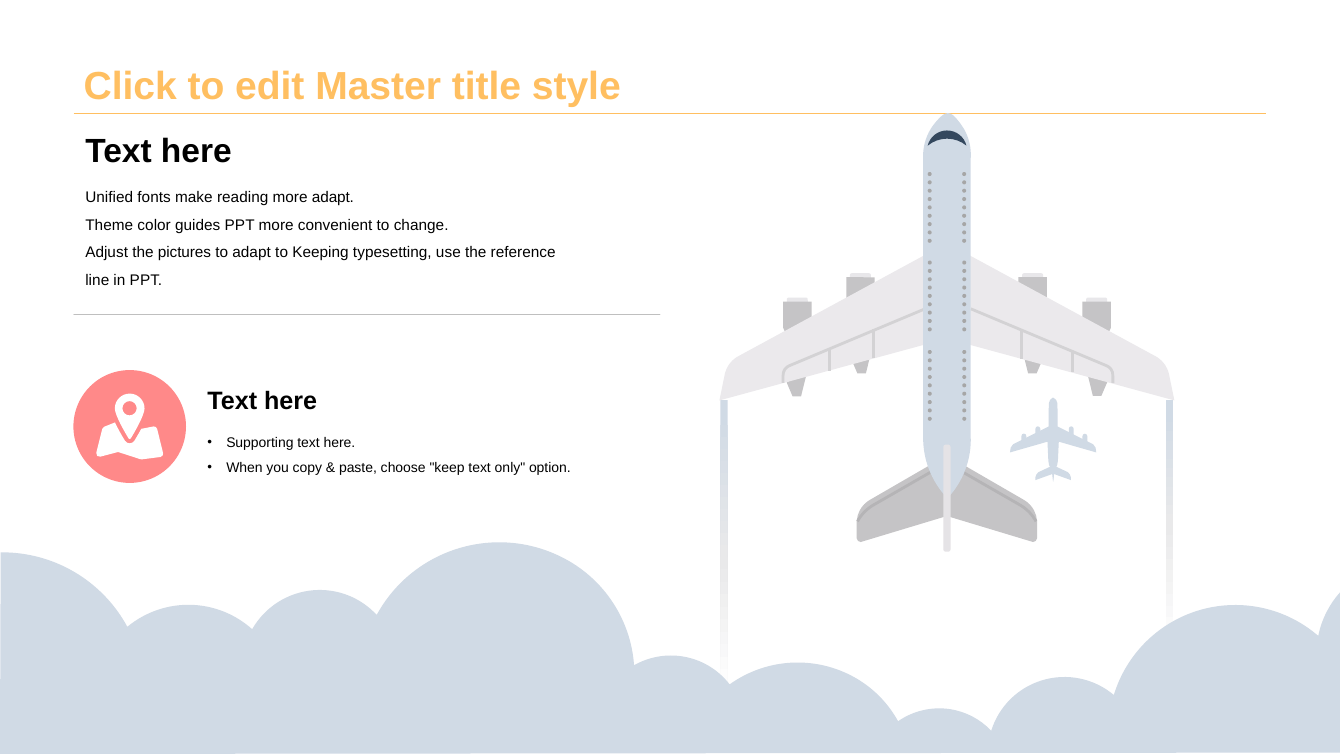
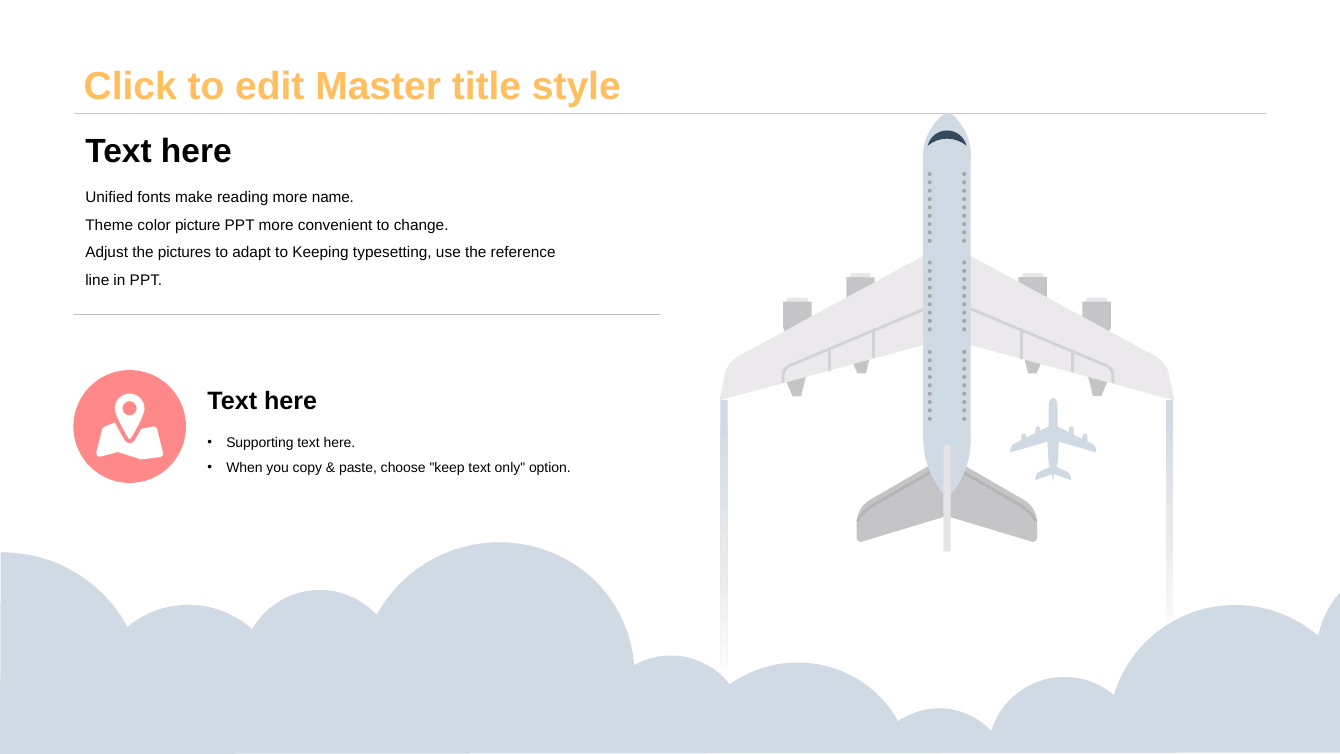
more adapt: adapt -> name (333, 197)
guides: guides -> picture (198, 225)
